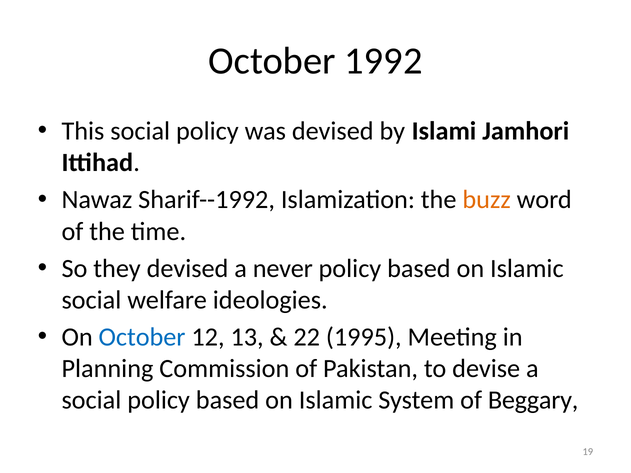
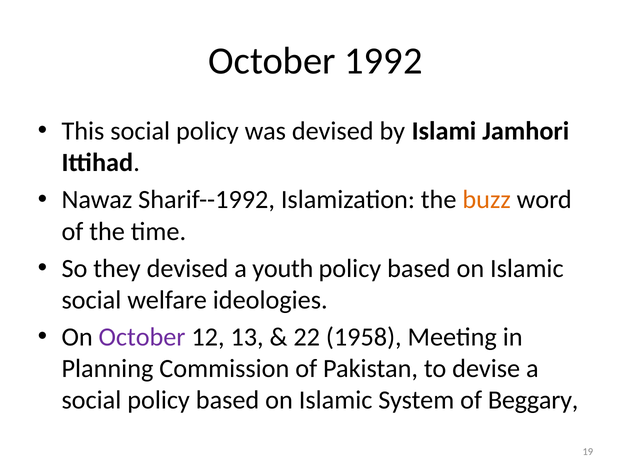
never: never -> youth (283, 269)
October colour: blue -> purple (142, 337)
1995: 1995 -> 1958 (364, 337)
